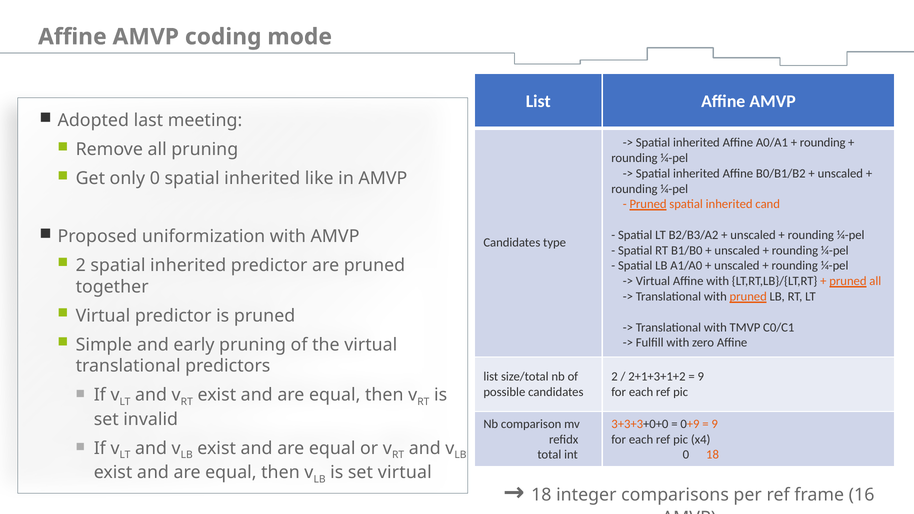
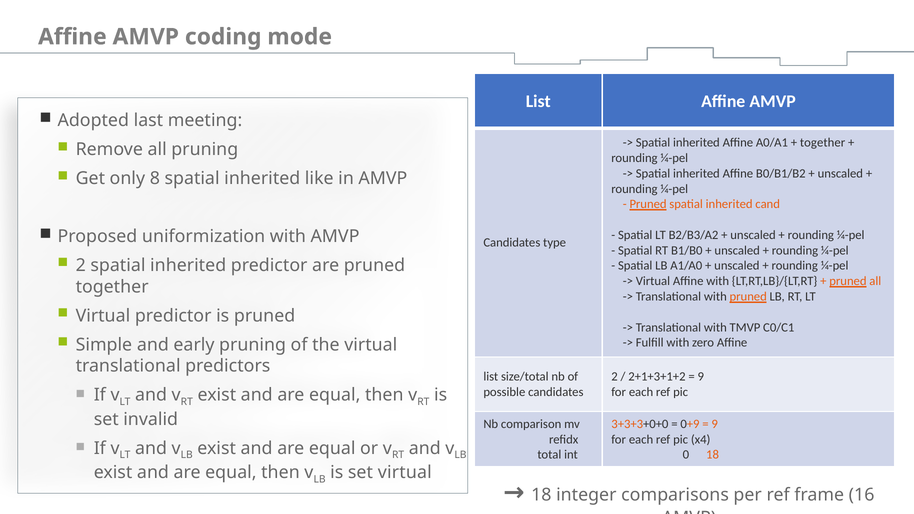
rounding: rounding -> together (823, 143)
only 0: 0 -> 8 (155, 179)
